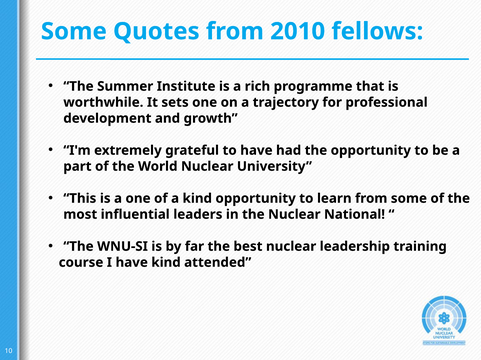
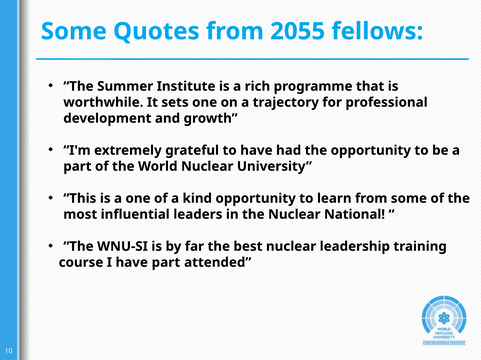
2010: 2010 -> 2055 (298, 31)
have kind: kind -> part (166, 263)
